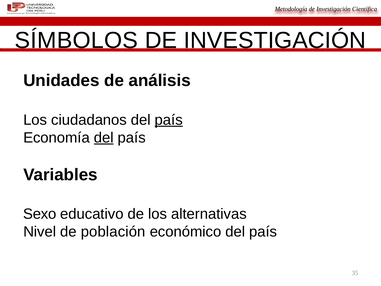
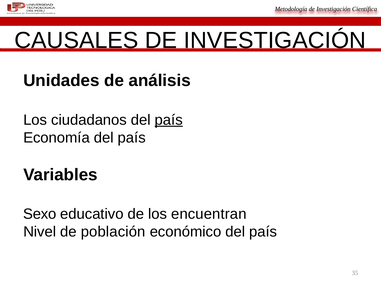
SÍMBOLOS: SÍMBOLOS -> CAUSALES (76, 40)
del underline: present -> none (104, 138)
alternativas: alternativas -> encuentran (209, 214)
